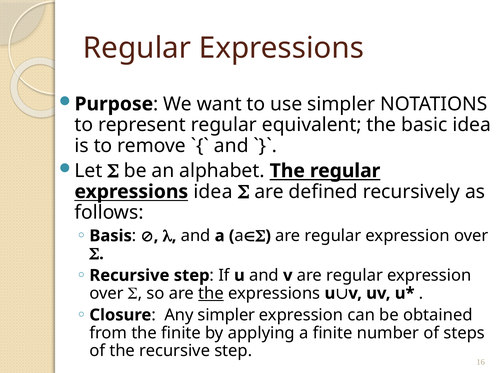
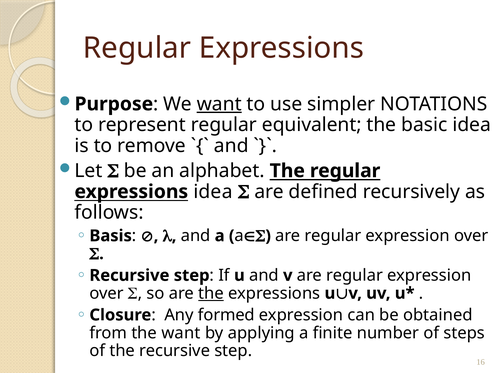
want underline: none -> present (219, 104)
Any simpler: simpler -> formed (226, 315)
the finite: finite -> want (181, 333)
